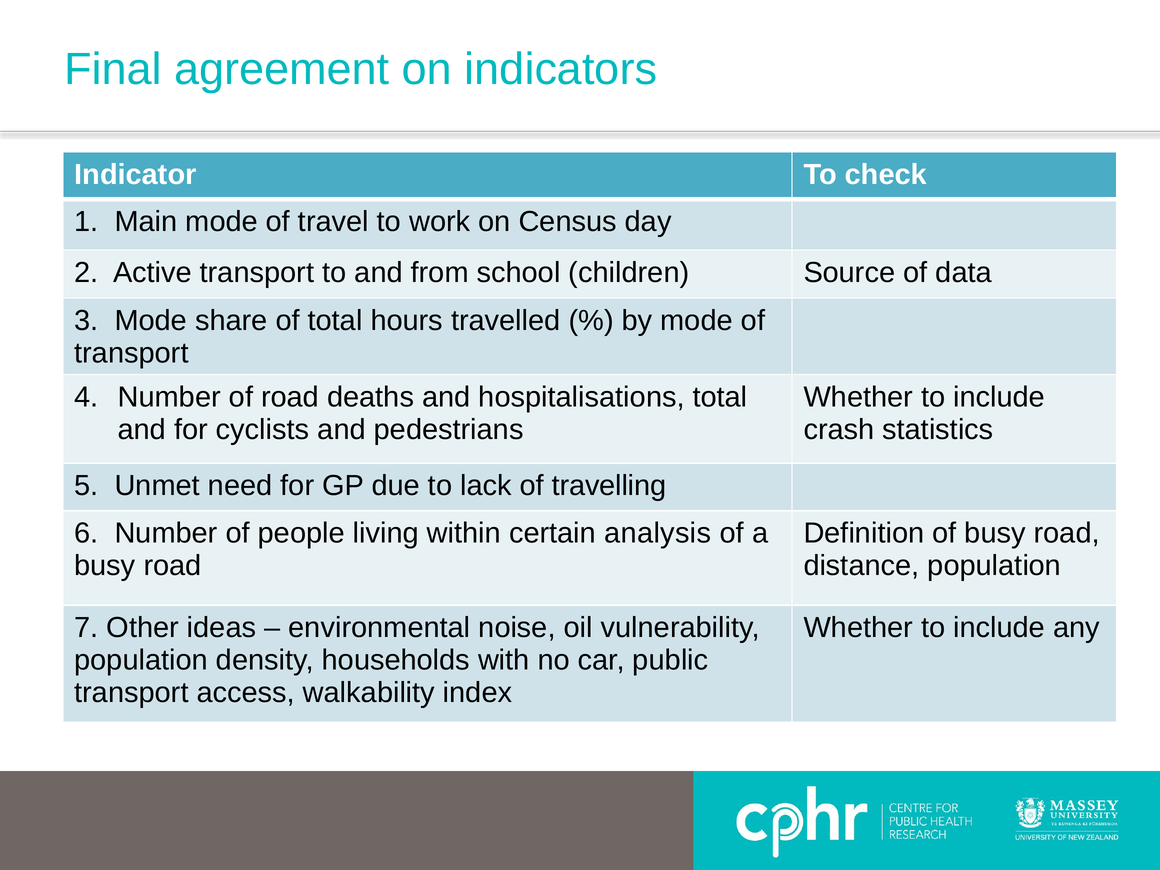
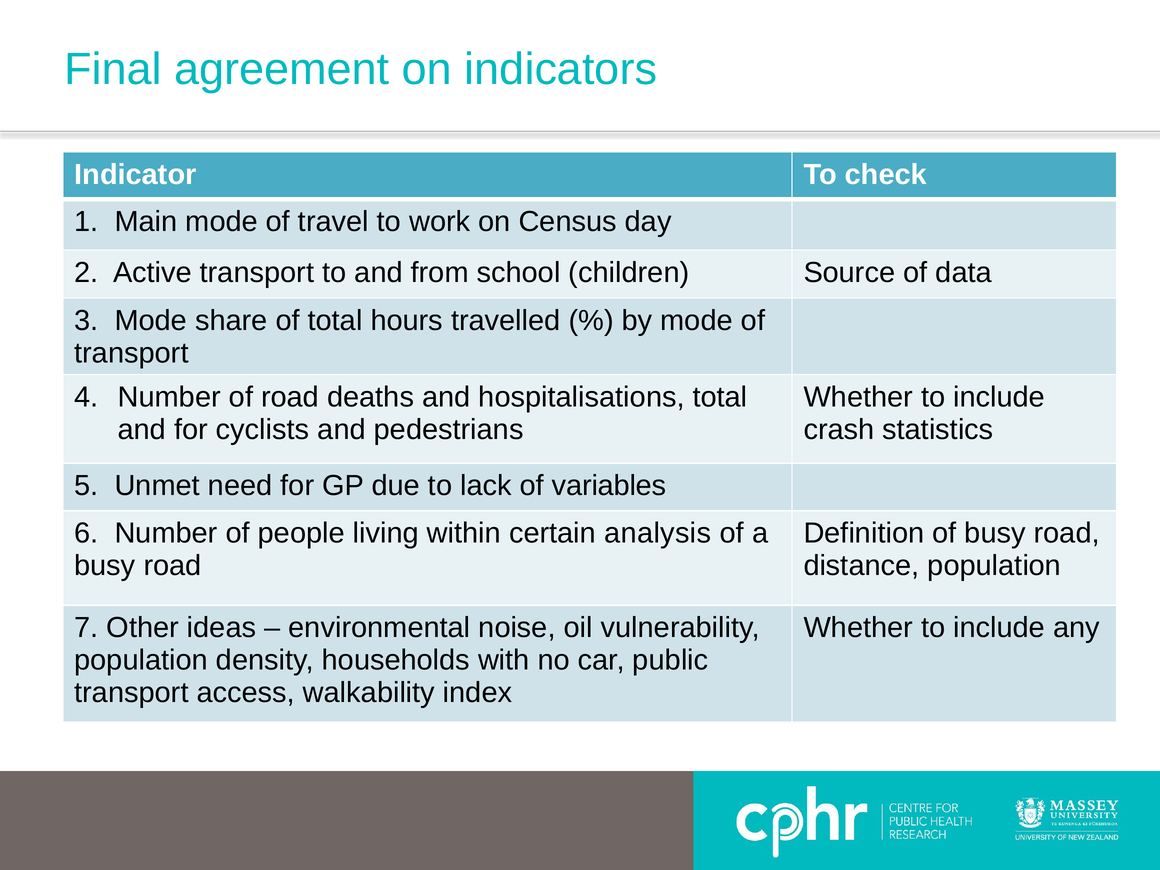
travelling: travelling -> variables (609, 486)
